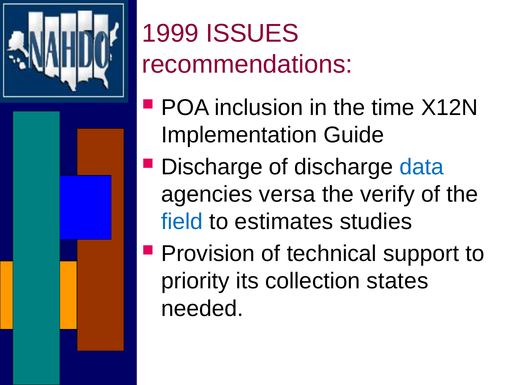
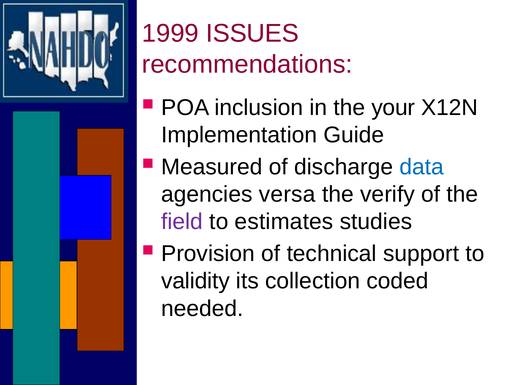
time: time -> your (393, 108)
Discharge: Discharge -> Measured (212, 167)
field colour: blue -> purple (182, 222)
priority: priority -> validity (195, 281)
states: states -> coded (398, 281)
